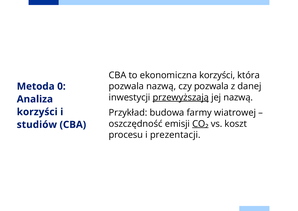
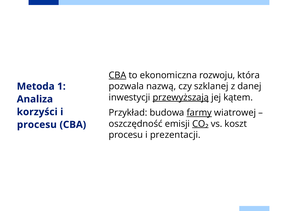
CBA underline: none -> present (117, 75)
ekonomiczna korzyści: korzyści -> rozwoju (217, 75)
0: 0 -> 1 (61, 86)
czy pozwala: pozwala -> szklanej (211, 86)
jej nazwą: nazwą -> kątem (238, 97)
farmy underline: none -> present (199, 113)
studiów: studiów -> procesu (37, 124)
